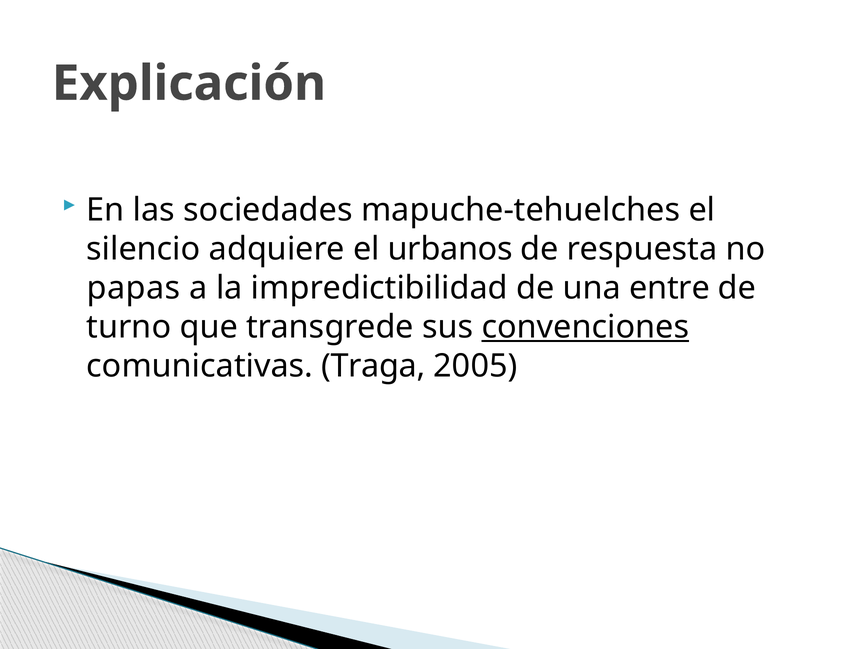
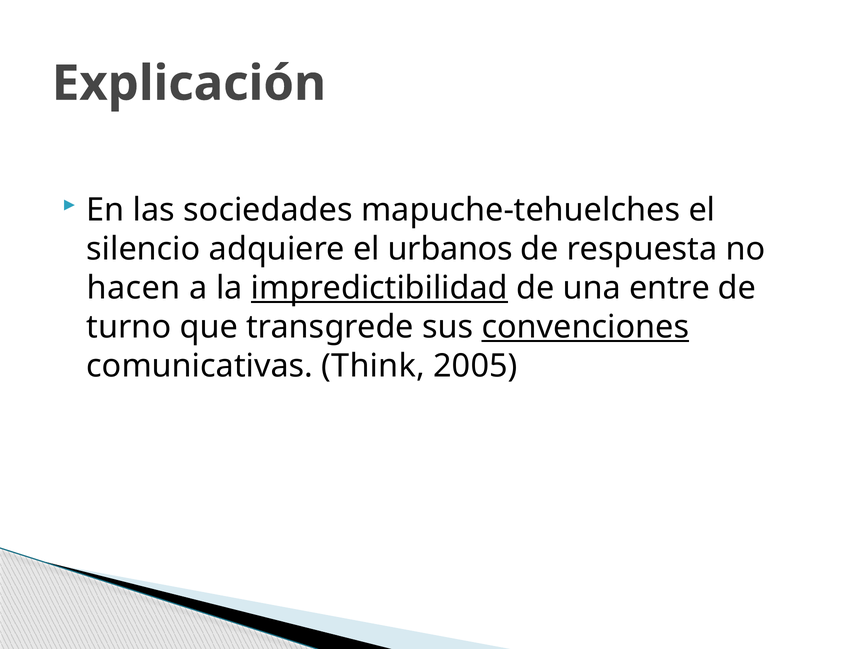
papas: papas -> hacen (134, 288)
impredictibilidad underline: none -> present (379, 288)
Traga: Traga -> Think (373, 366)
